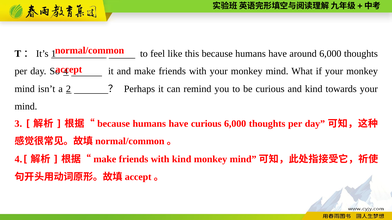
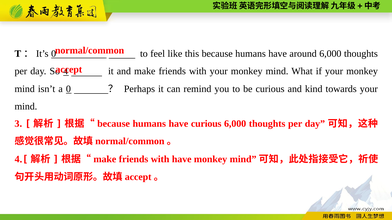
1: 1 -> 0 (54, 54)
a 2: 2 -> 0 (68, 89)
with kind: kind -> have (182, 160)
